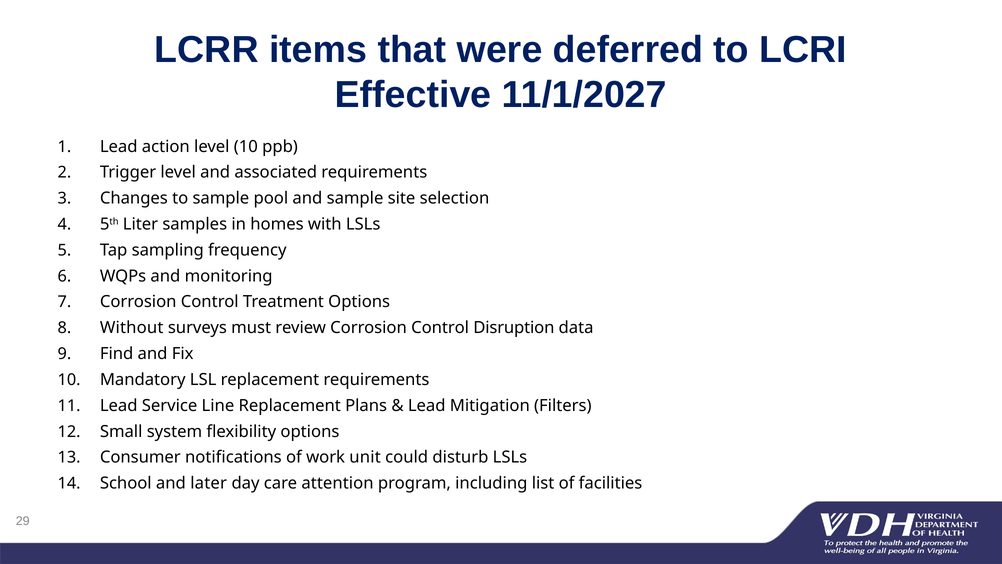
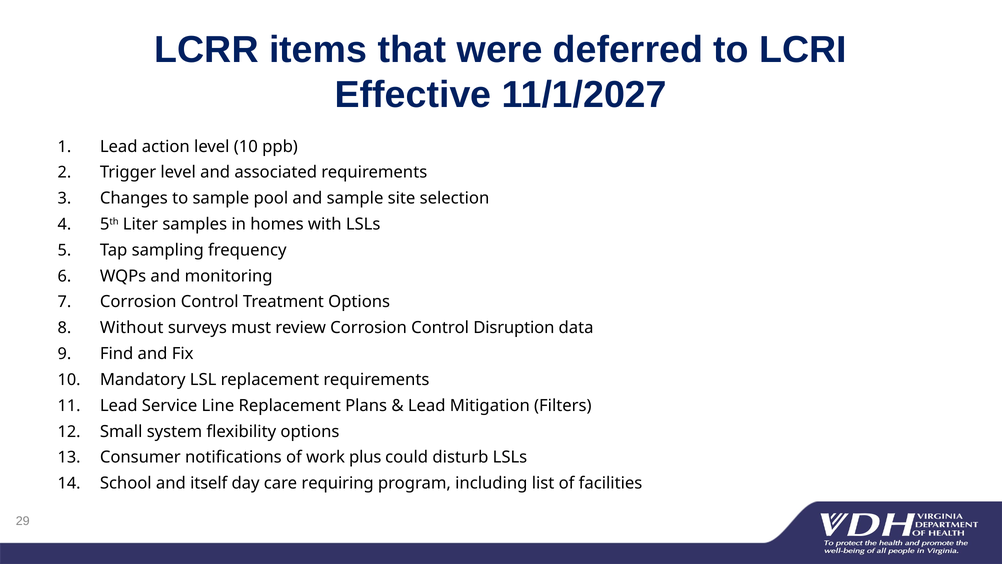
unit: unit -> plus (365, 457)
later: later -> itself (209, 483)
attention: attention -> requiring (338, 483)
